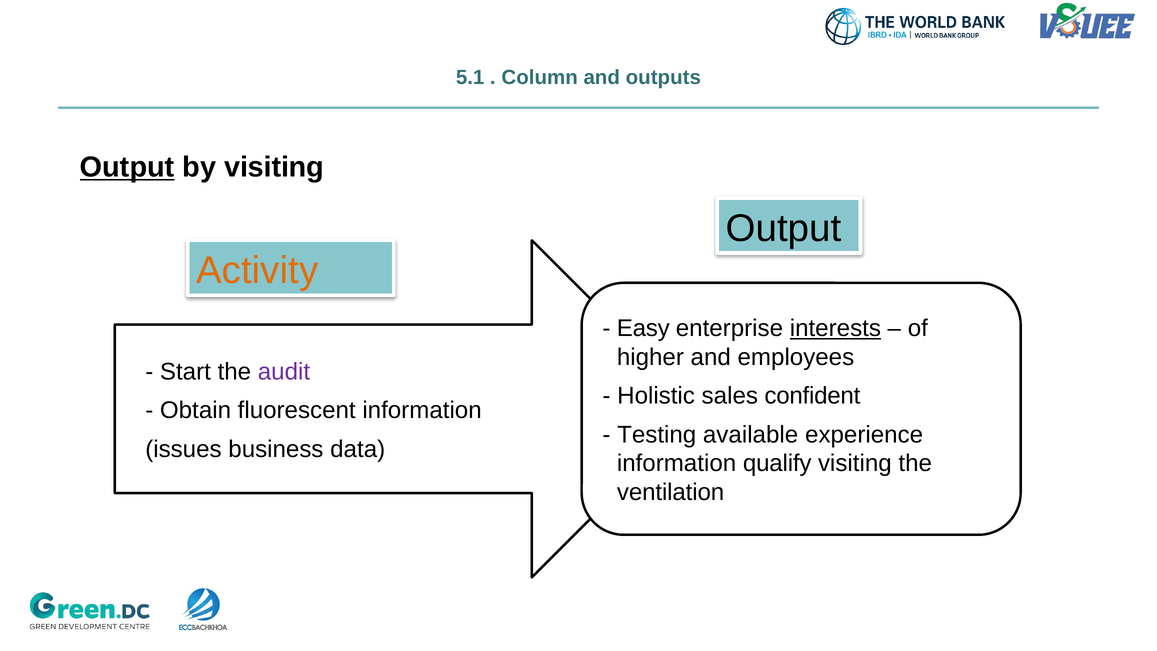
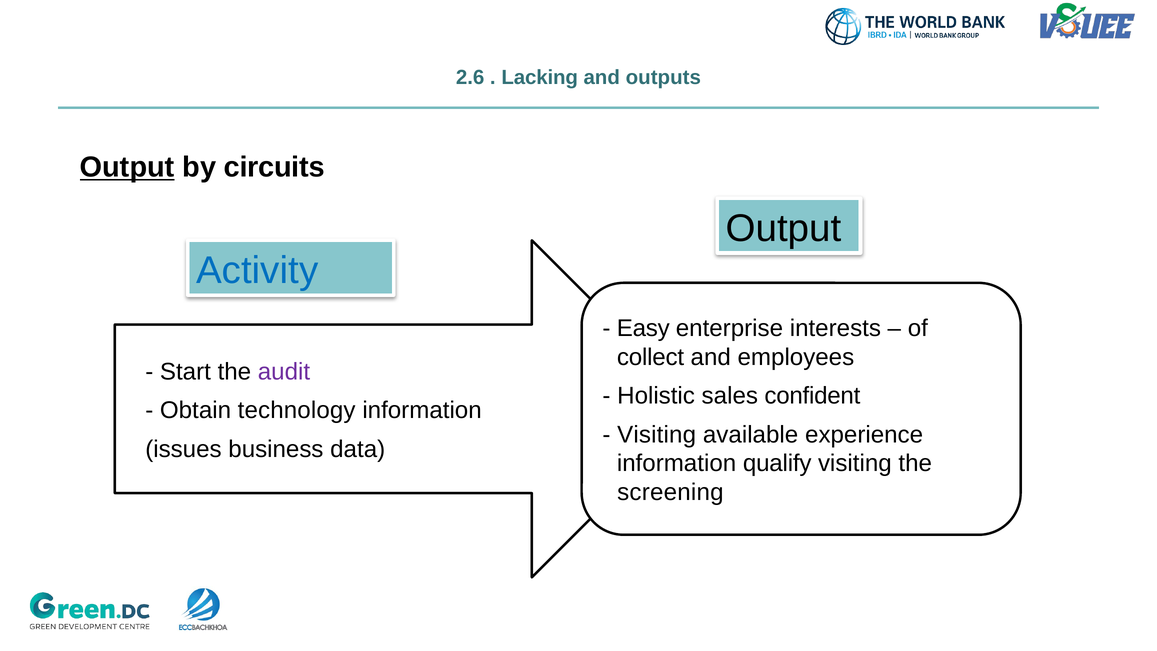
5.1: 5.1 -> 2.6 (470, 77)
Column: Column -> Lacking (540, 77)
by visiting: visiting -> circuits (274, 167)
Activity colour: orange -> blue (257, 270)
interests underline: present -> none (835, 328)
higher: higher -> collect (651, 357)
fluorescent: fluorescent -> technology (297, 410)
Testing: Testing -> Visiting (657, 434)
ventilation: ventilation -> screening (670, 492)
